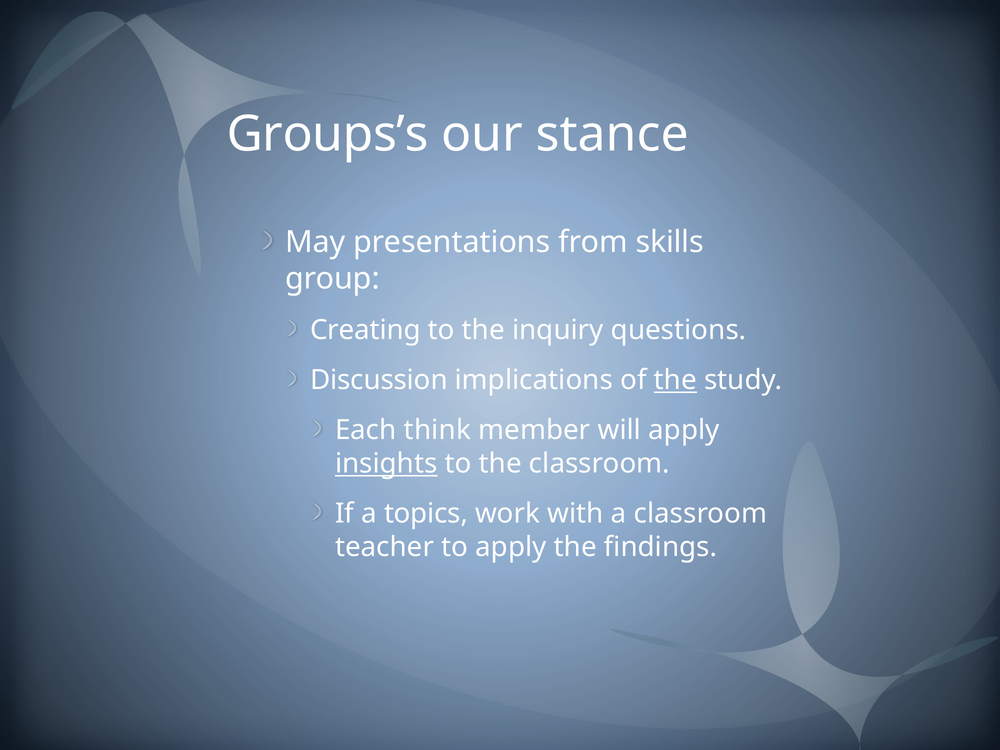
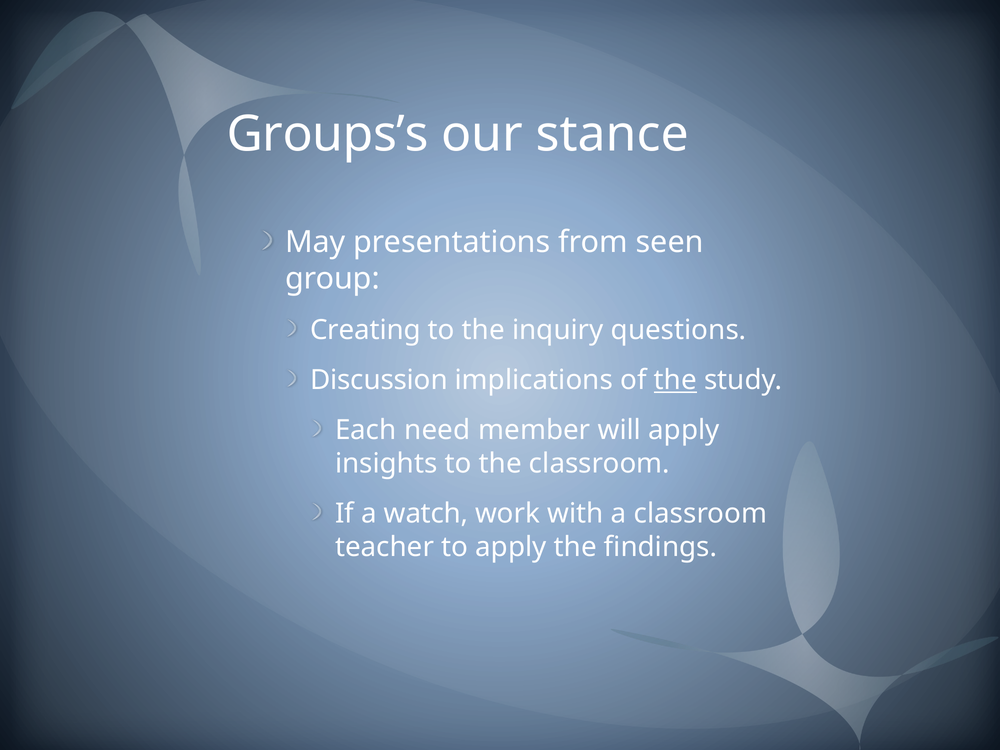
skills: skills -> seen (670, 242)
think: think -> need (437, 430)
insights underline: present -> none (386, 464)
topics: topics -> watch (426, 514)
